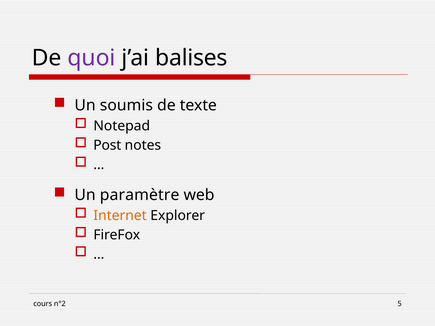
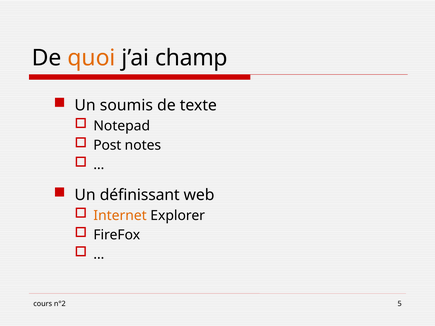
quoi colour: purple -> orange (91, 58)
balises: balises -> champ (191, 58)
paramètre: paramètre -> définissant (140, 195)
